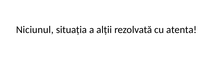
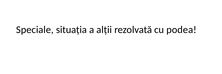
Niciunul: Niciunul -> Speciale (35, 30)
atenta: atenta -> podea (182, 30)
